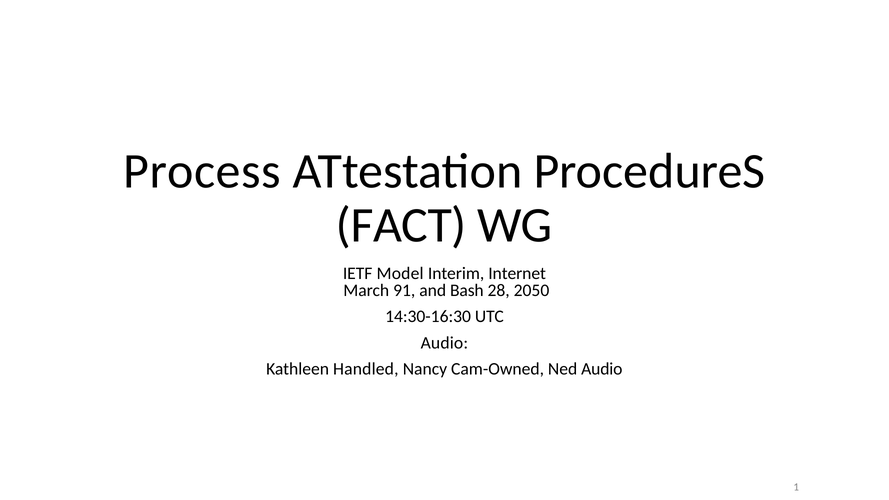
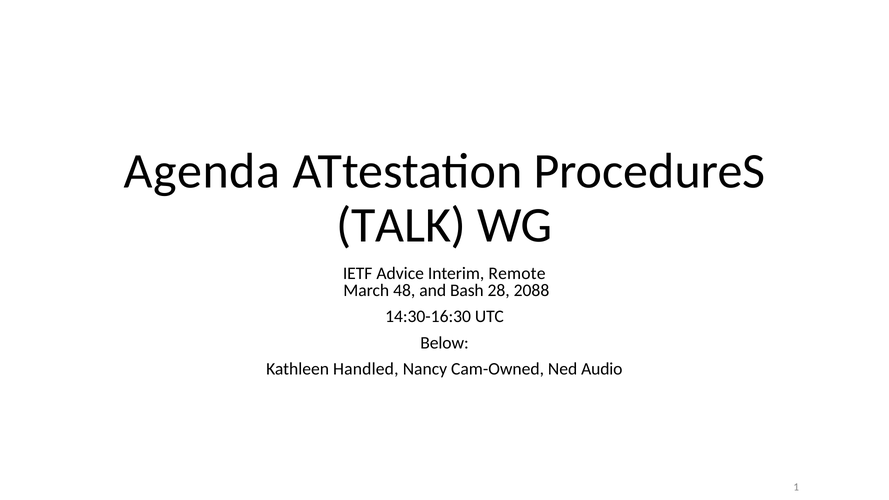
Process: Process -> Agenda (202, 171)
FACT: FACT -> TALK (401, 225)
Model: Model -> Advice (400, 274)
Internet: Internet -> Remote (517, 274)
91: 91 -> 48 (404, 291)
2050: 2050 -> 2088 (531, 291)
Audio: Audio -> Below (445, 343)
